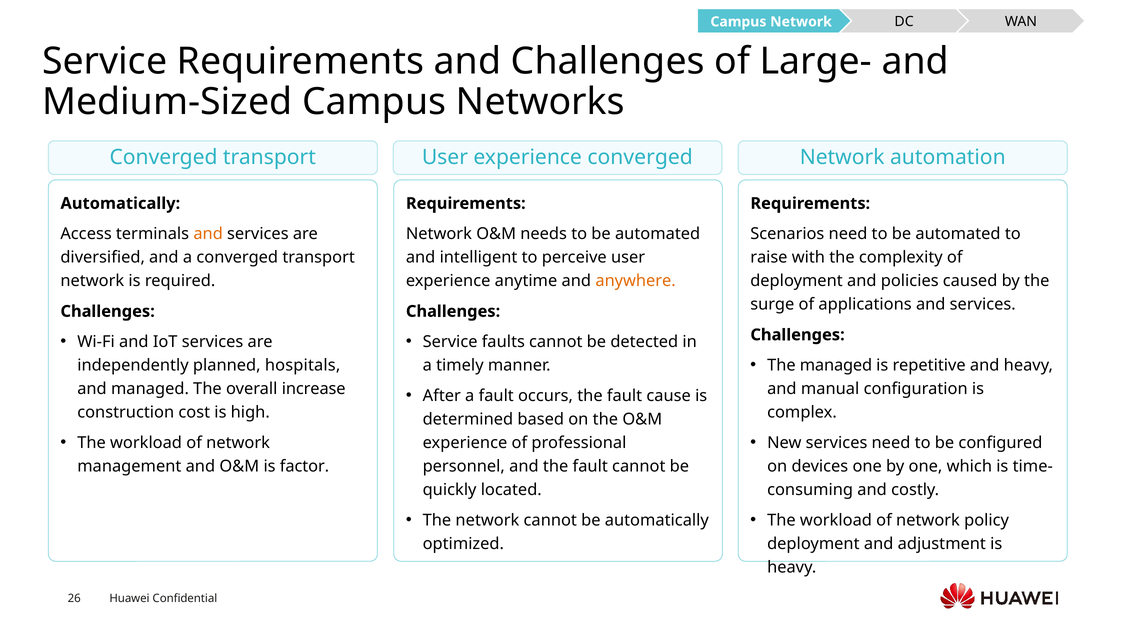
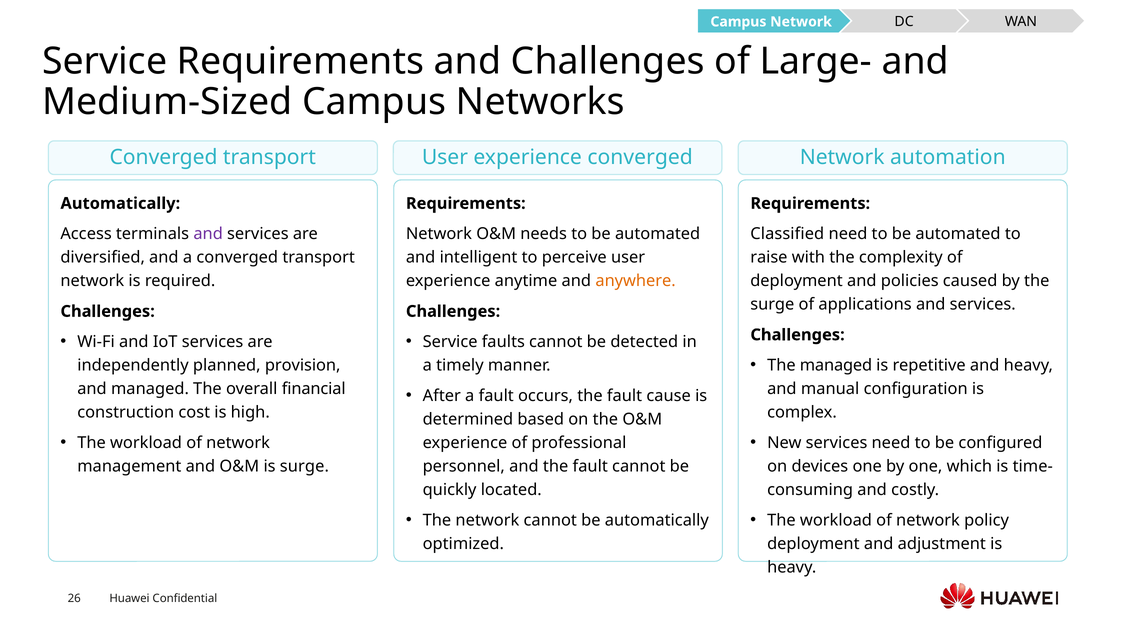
and colour: orange -> purple (208, 234)
Scenarios: Scenarios -> Classified (787, 234)
hospitals: hospitals -> provision (303, 365)
increase: increase -> financial (314, 389)
is factor: factor -> surge (304, 466)
